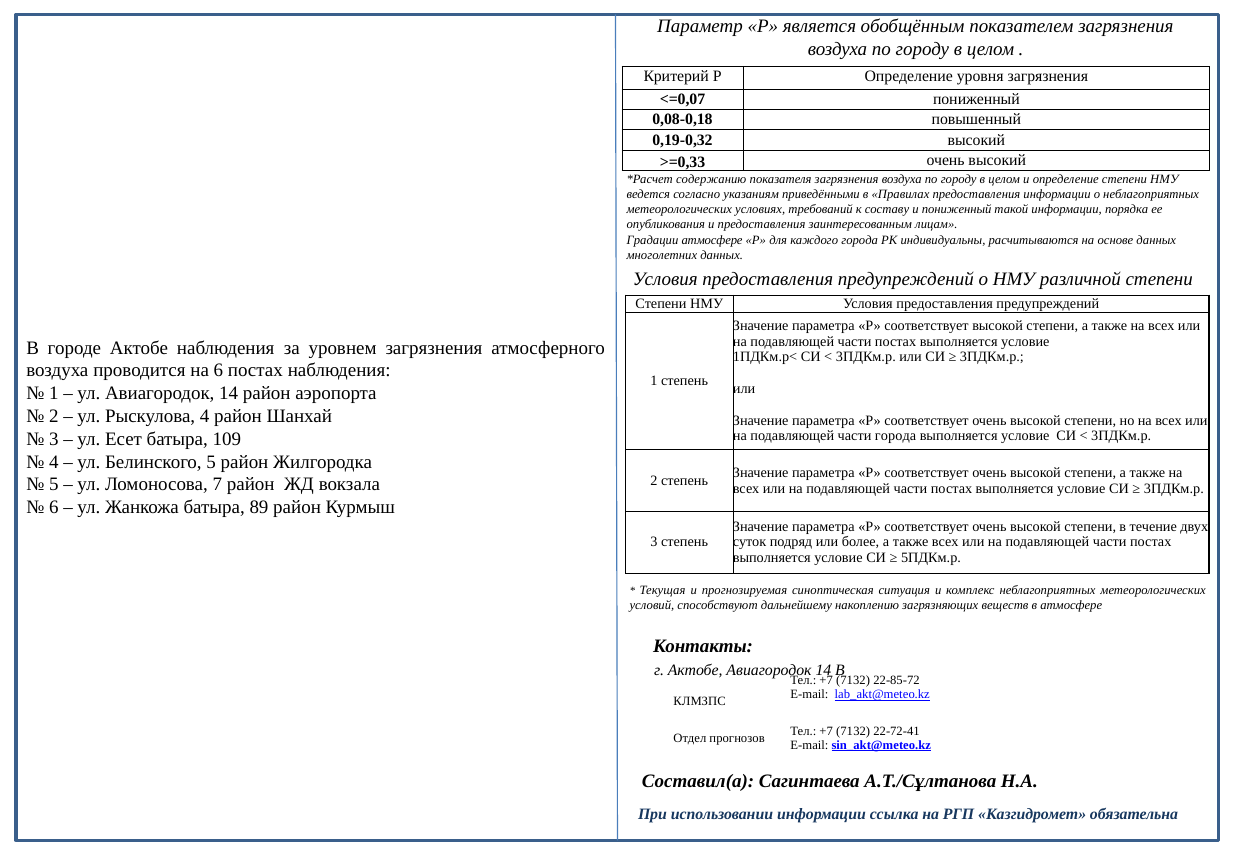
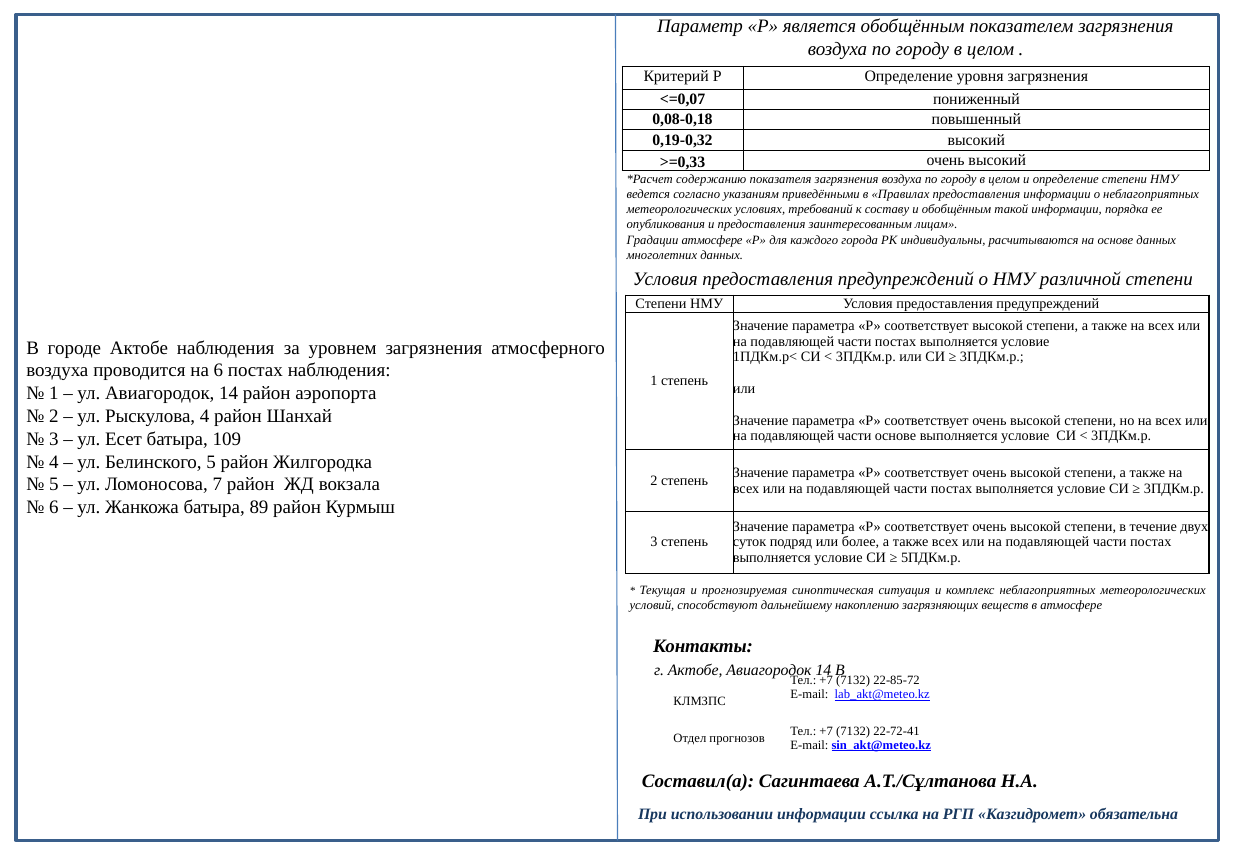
и пониженный: пониженный -> обобщённым (957, 210)
части города: города -> основе (896, 436)
